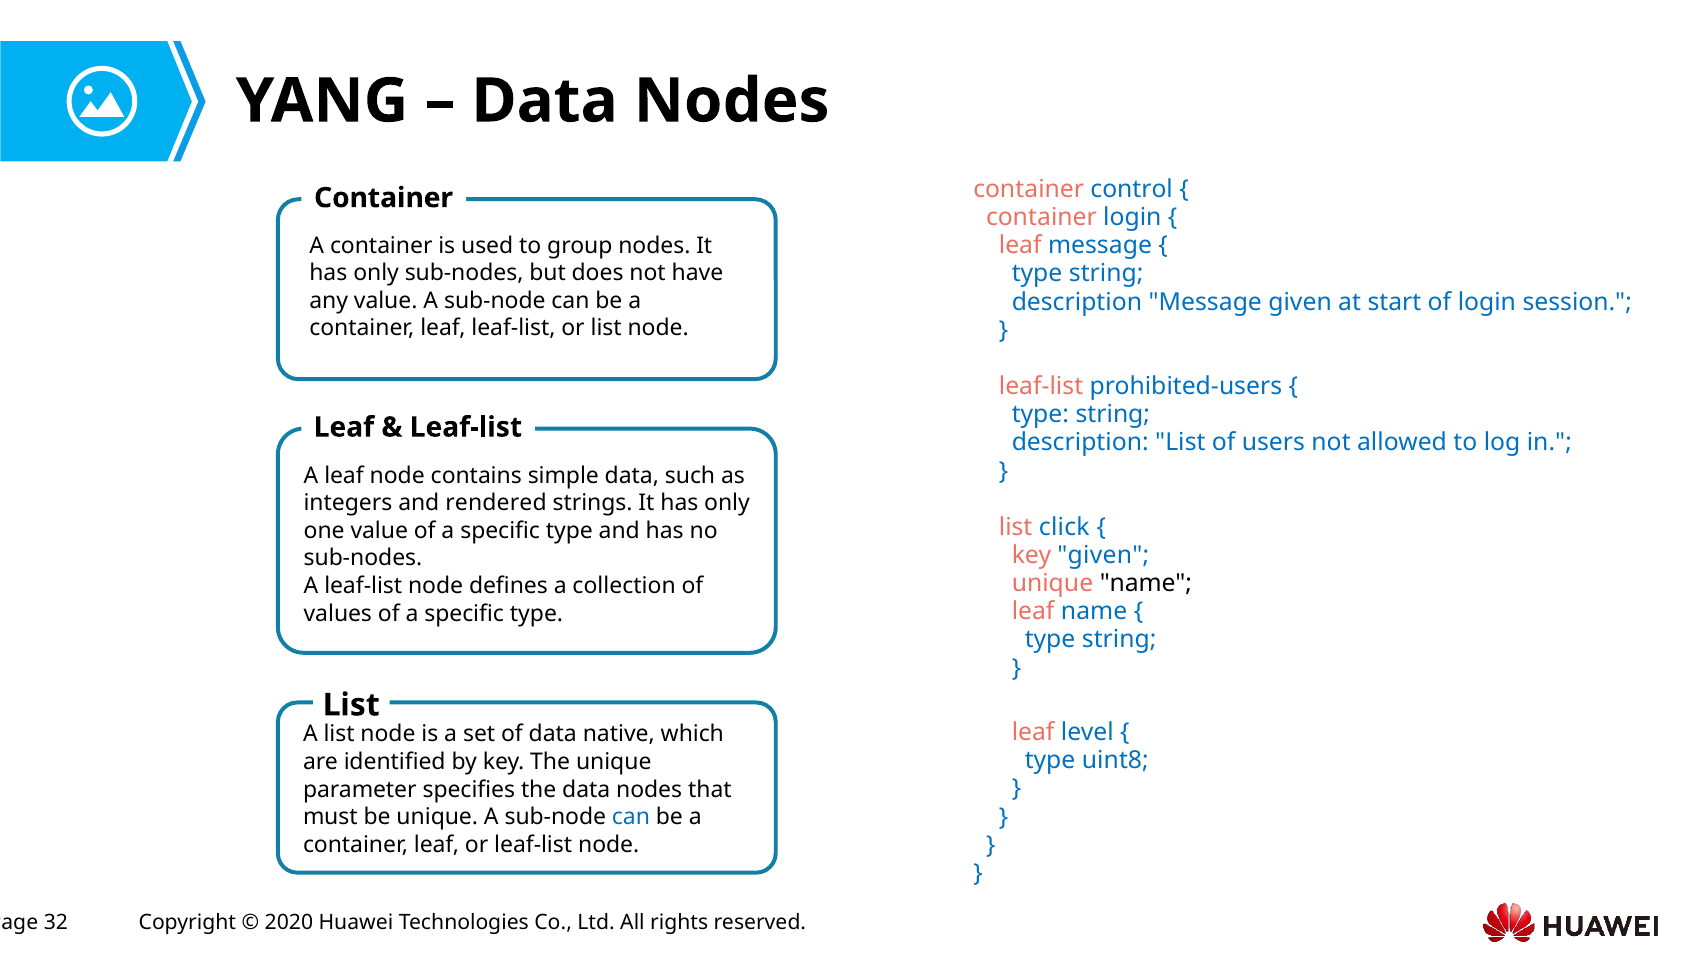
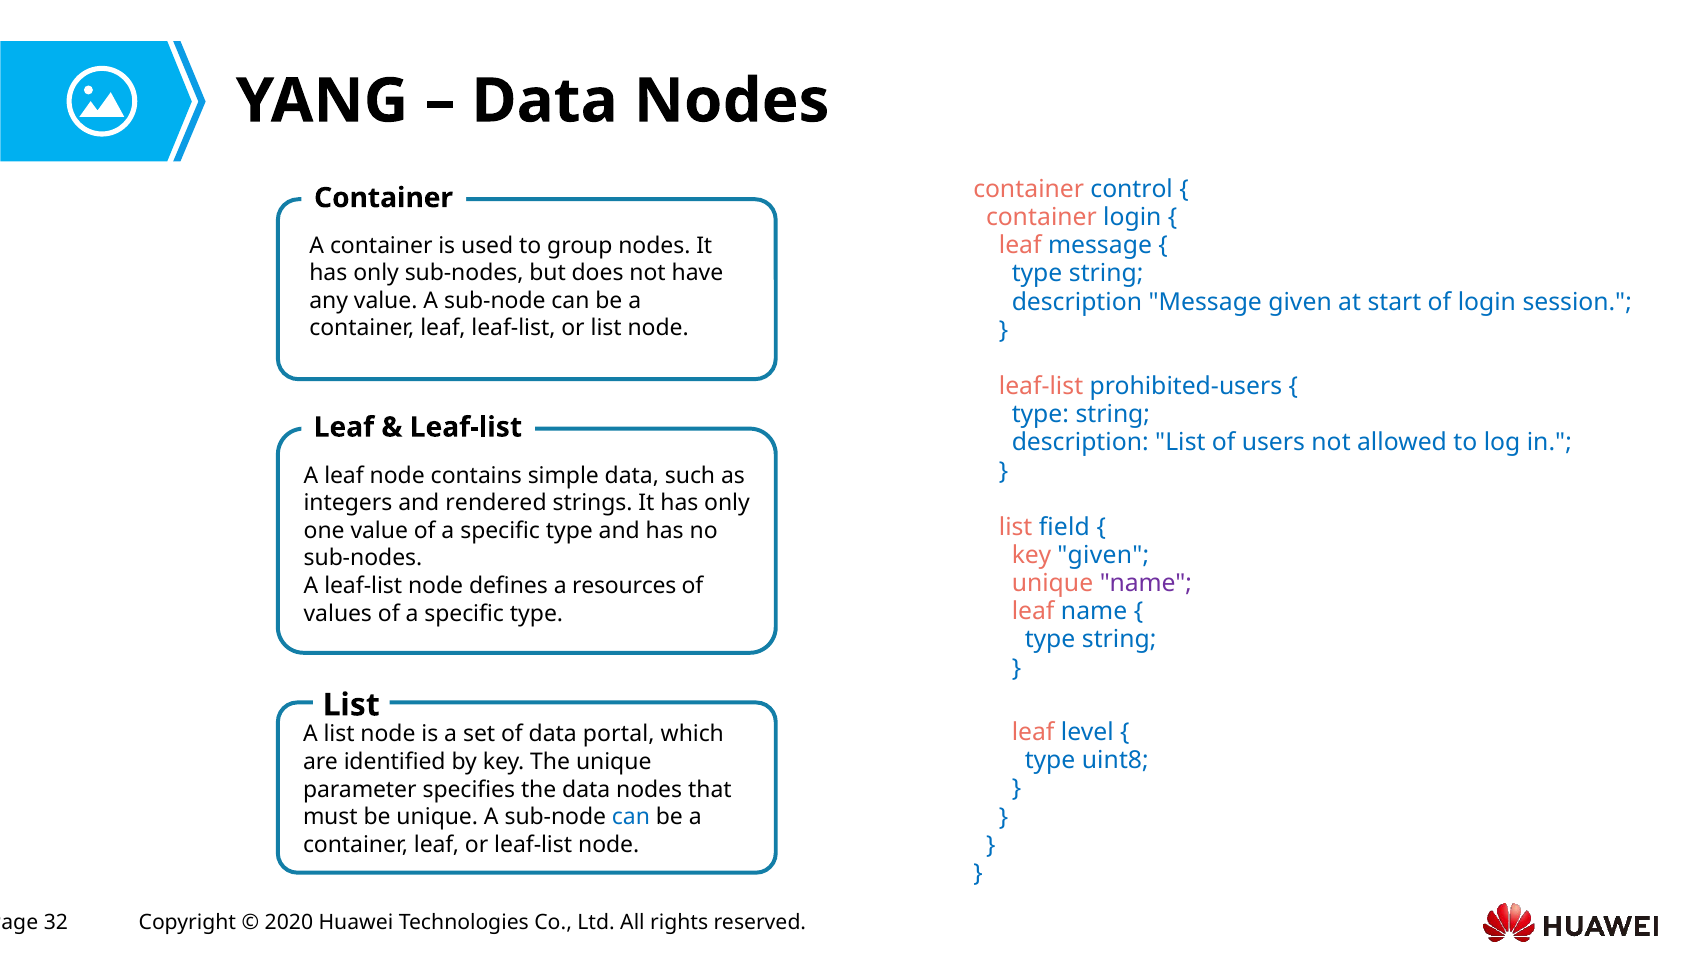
click: click -> field (1064, 527)
name colour: black -> purple (1146, 584)
collection: collection -> resources (624, 586)
native: native -> portal (619, 735)
